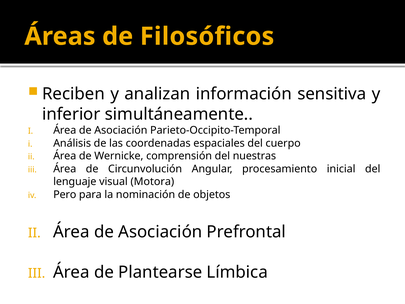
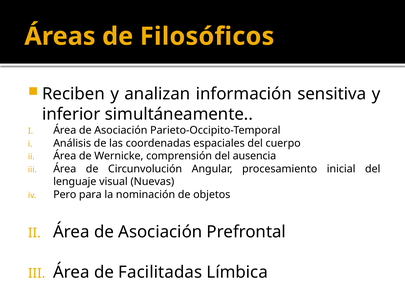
nuestras: nuestras -> ausencia (254, 156)
Motora: Motora -> Nuevas (152, 182)
Plantearse: Plantearse -> Facilitadas (160, 272)
